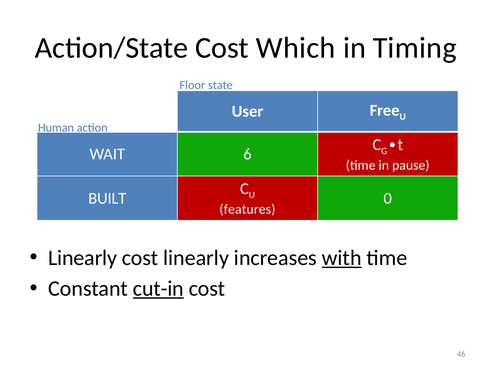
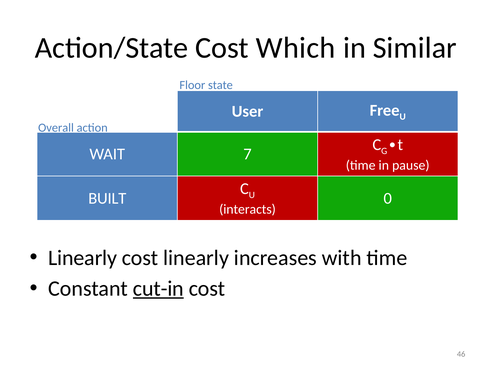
Timing: Timing -> Similar (415, 48)
Human: Human -> Overall (56, 128)
6: 6 -> 7 (247, 154)
features: features -> interacts (248, 210)
with underline: present -> none (342, 258)
